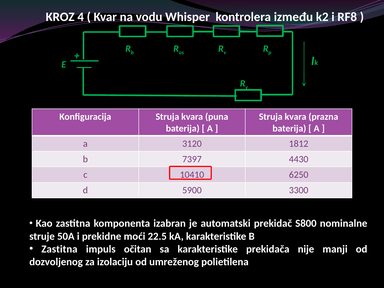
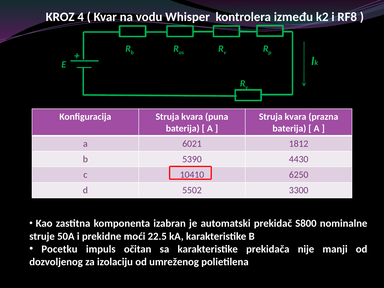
3120: 3120 -> 6021 (192, 144)
7397: 7397 -> 5390 (192, 159)
5900: 5900 -> 5502 (192, 190)
Zastitna: Zastitna -> Pocetku (59, 249)
